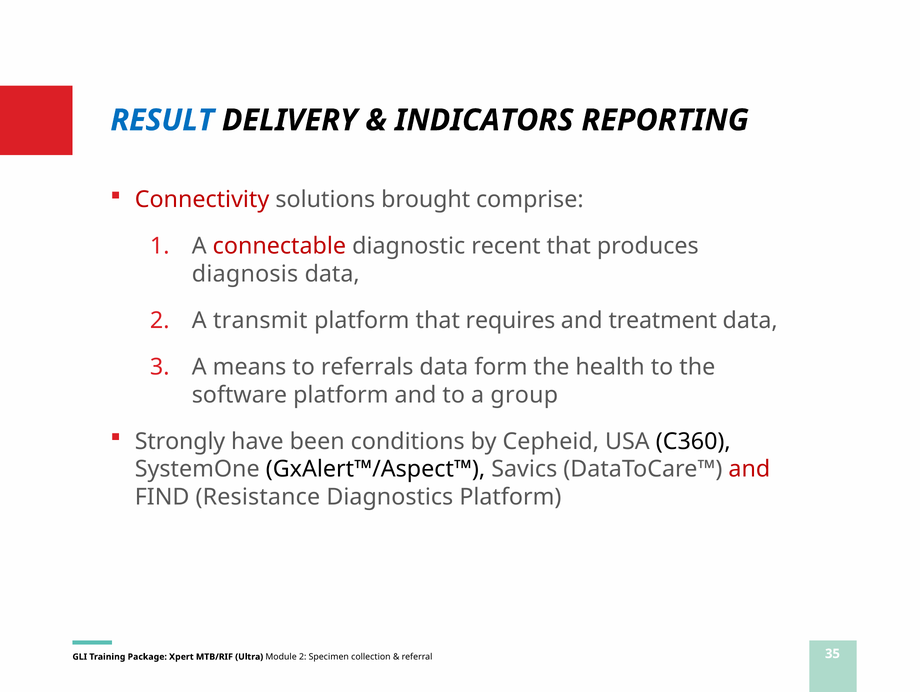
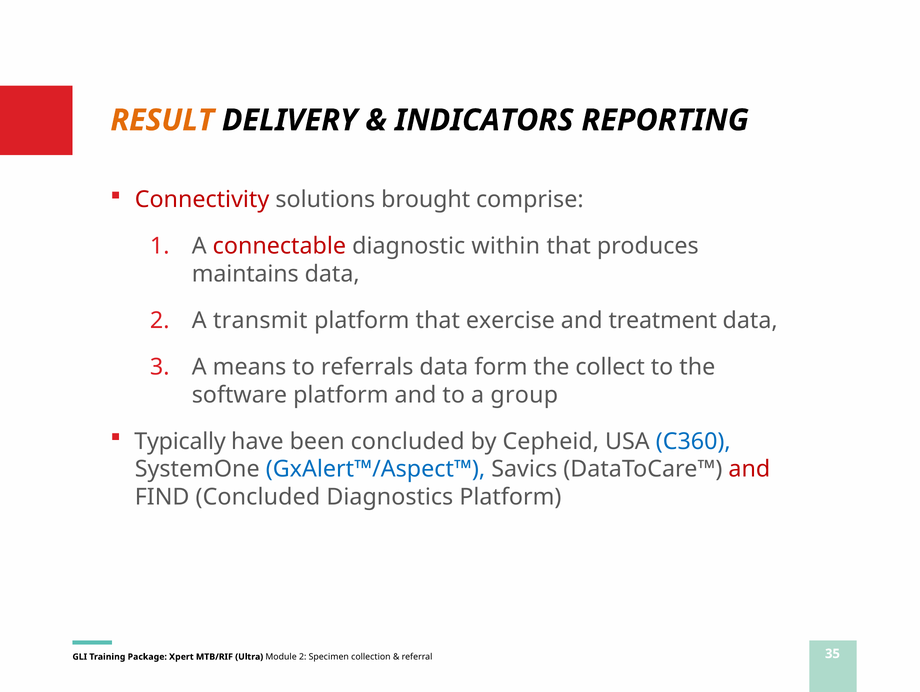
RESULT colour: blue -> orange (162, 120)
recent: recent -> within (506, 246)
diagnosis: diagnosis -> maintains (245, 274)
requires: requires -> exercise (510, 321)
health: health -> collect (610, 367)
Strongly: Strongly -> Typically (180, 442)
been conditions: conditions -> concluded (408, 442)
C360 colour: black -> blue (693, 442)
GxAlert™/Aspect™ colour: black -> blue (375, 470)
FIND Resistance: Resistance -> Concluded (258, 497)
